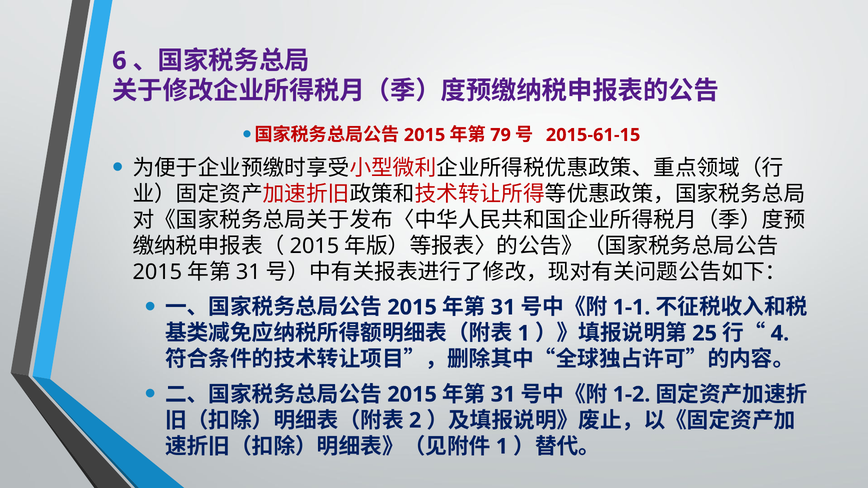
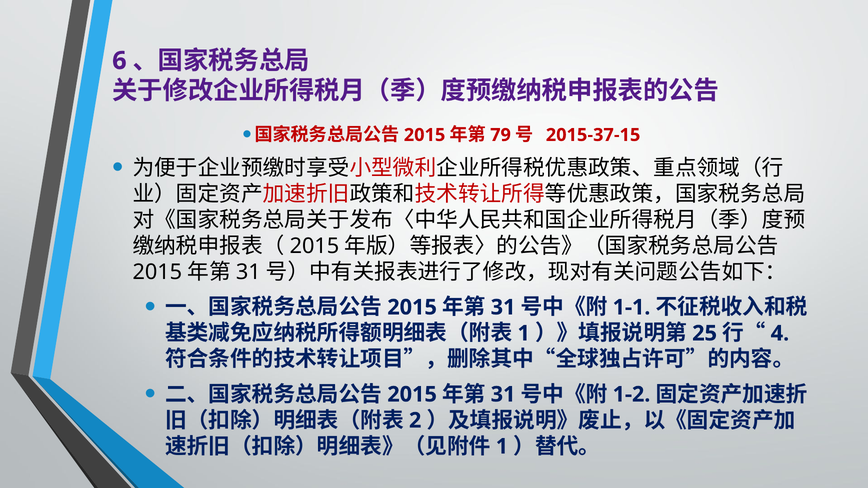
2015-61-15: 2015-61-15 -> 2015-37-15 (593, 135)
